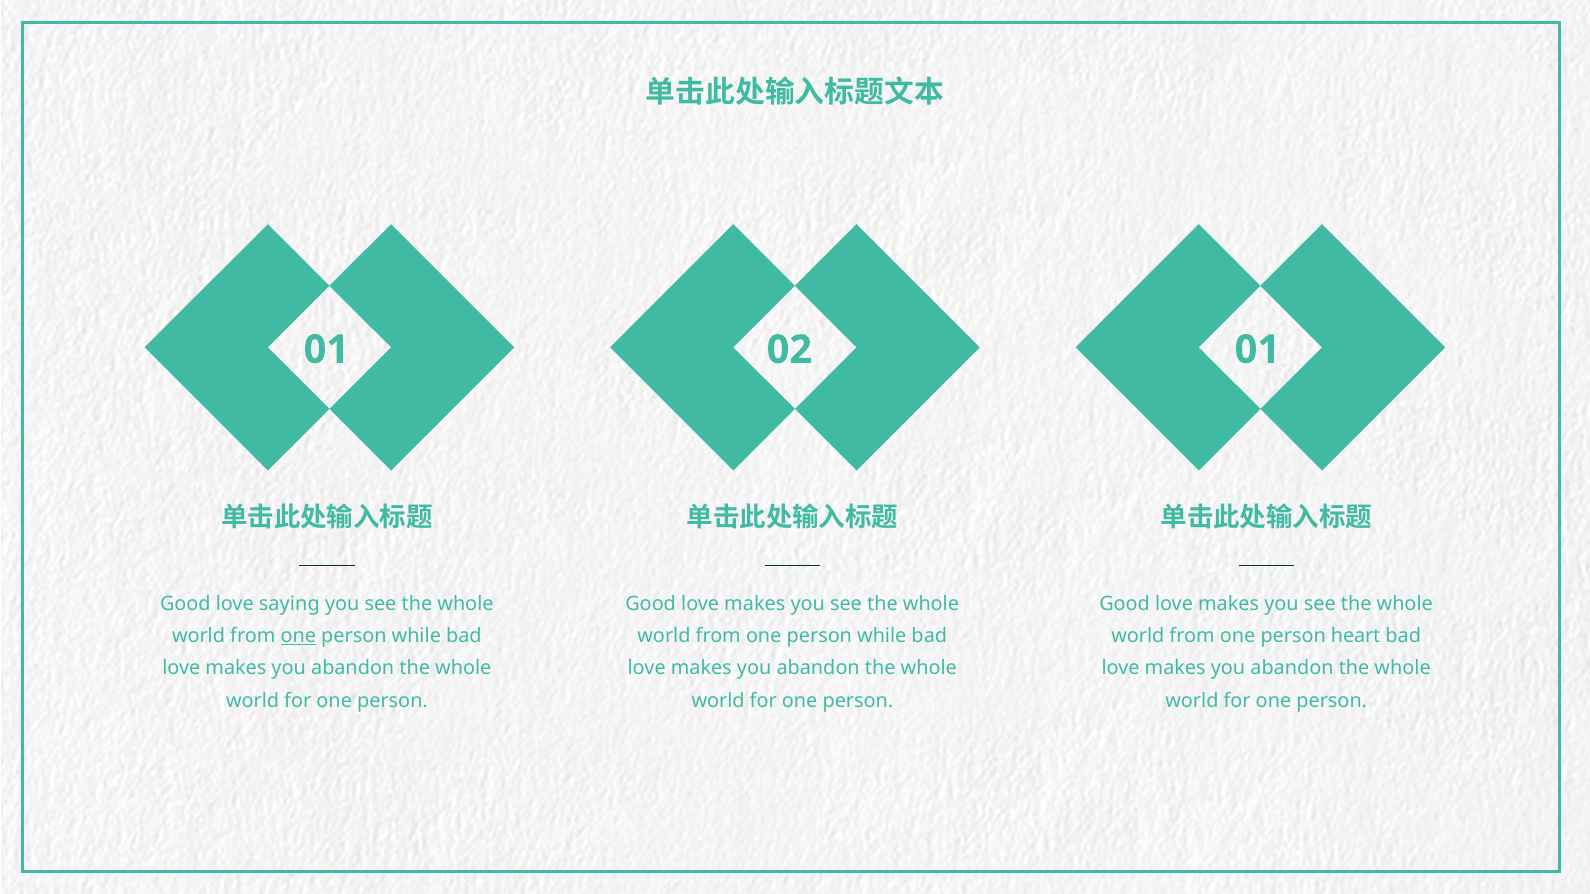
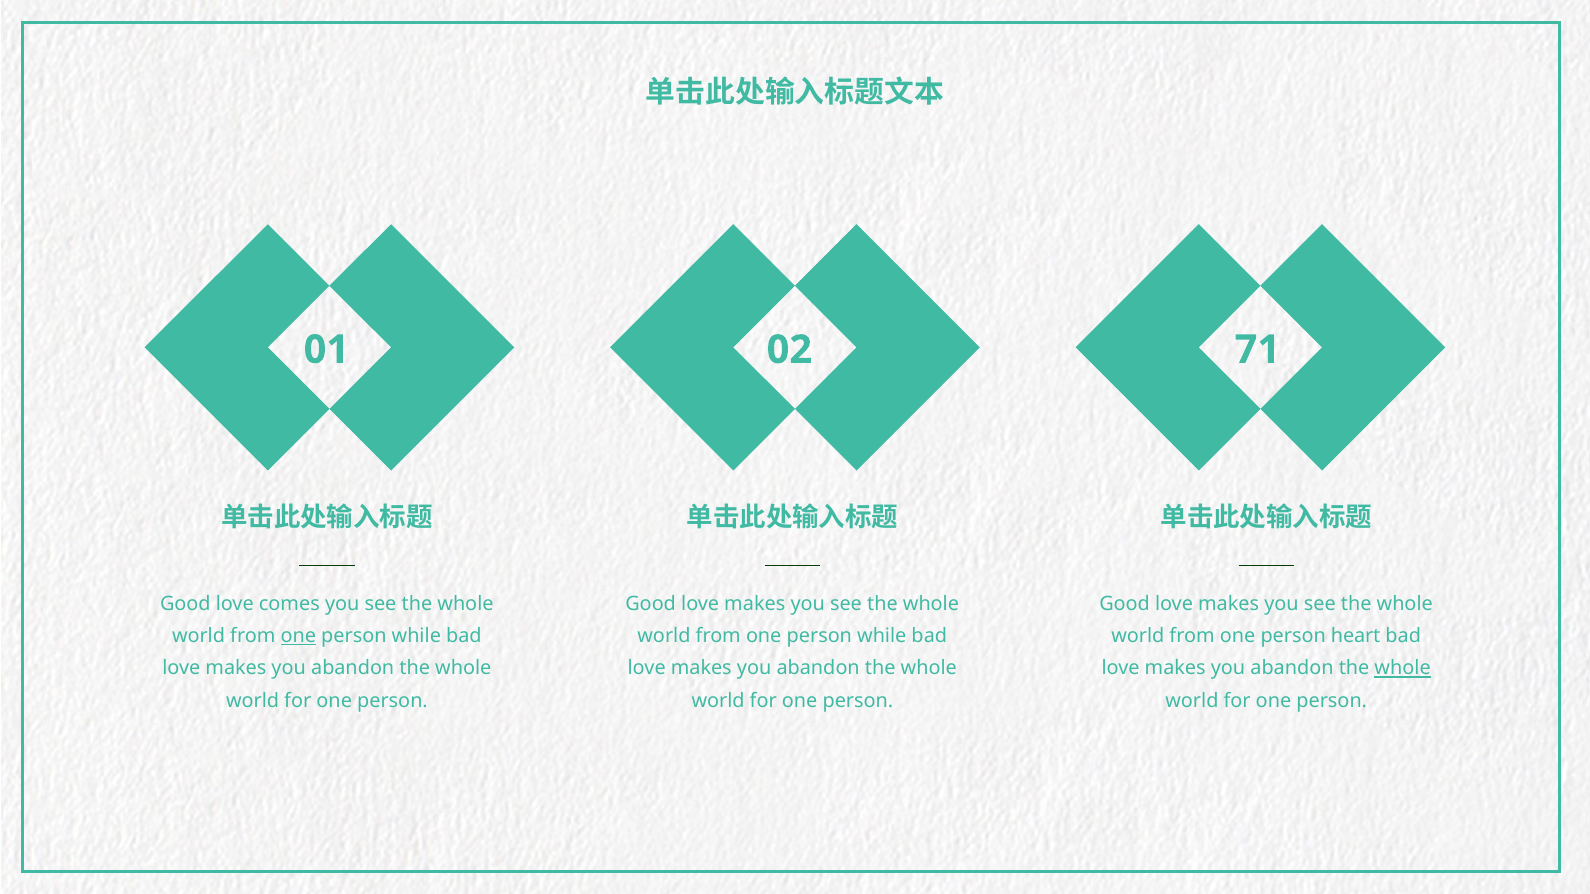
02 01: 01 -> 71 (1257, 350)
saying: saying -> comes (289, 604)
whole underline: none -> present (1403, 669)
